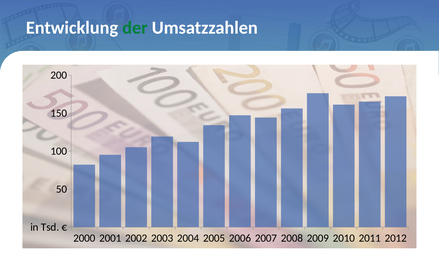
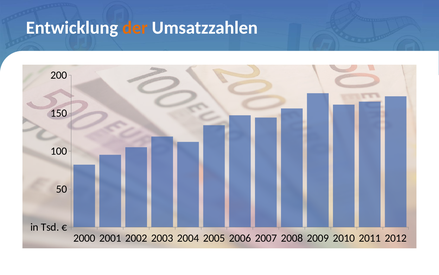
der colour: green -> orange (135, 28)
